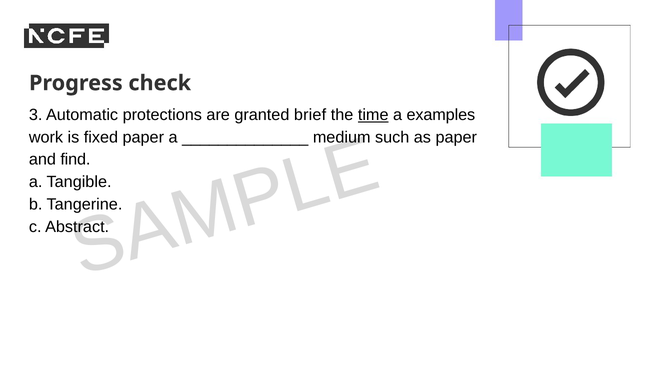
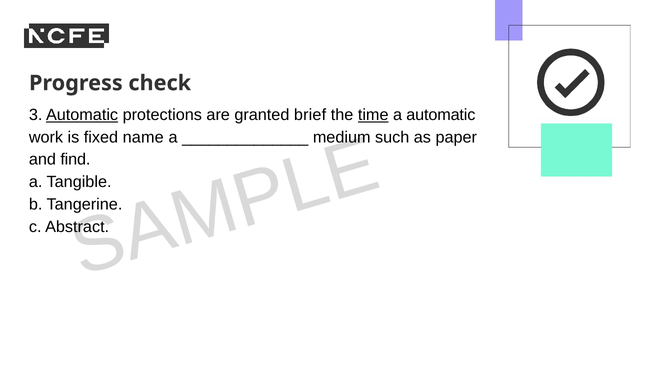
Automatic underline: none -> present (82, 115)
a examples: examples -> automatic (441, 115)
fixed paper: paper -> name (143, 137)
